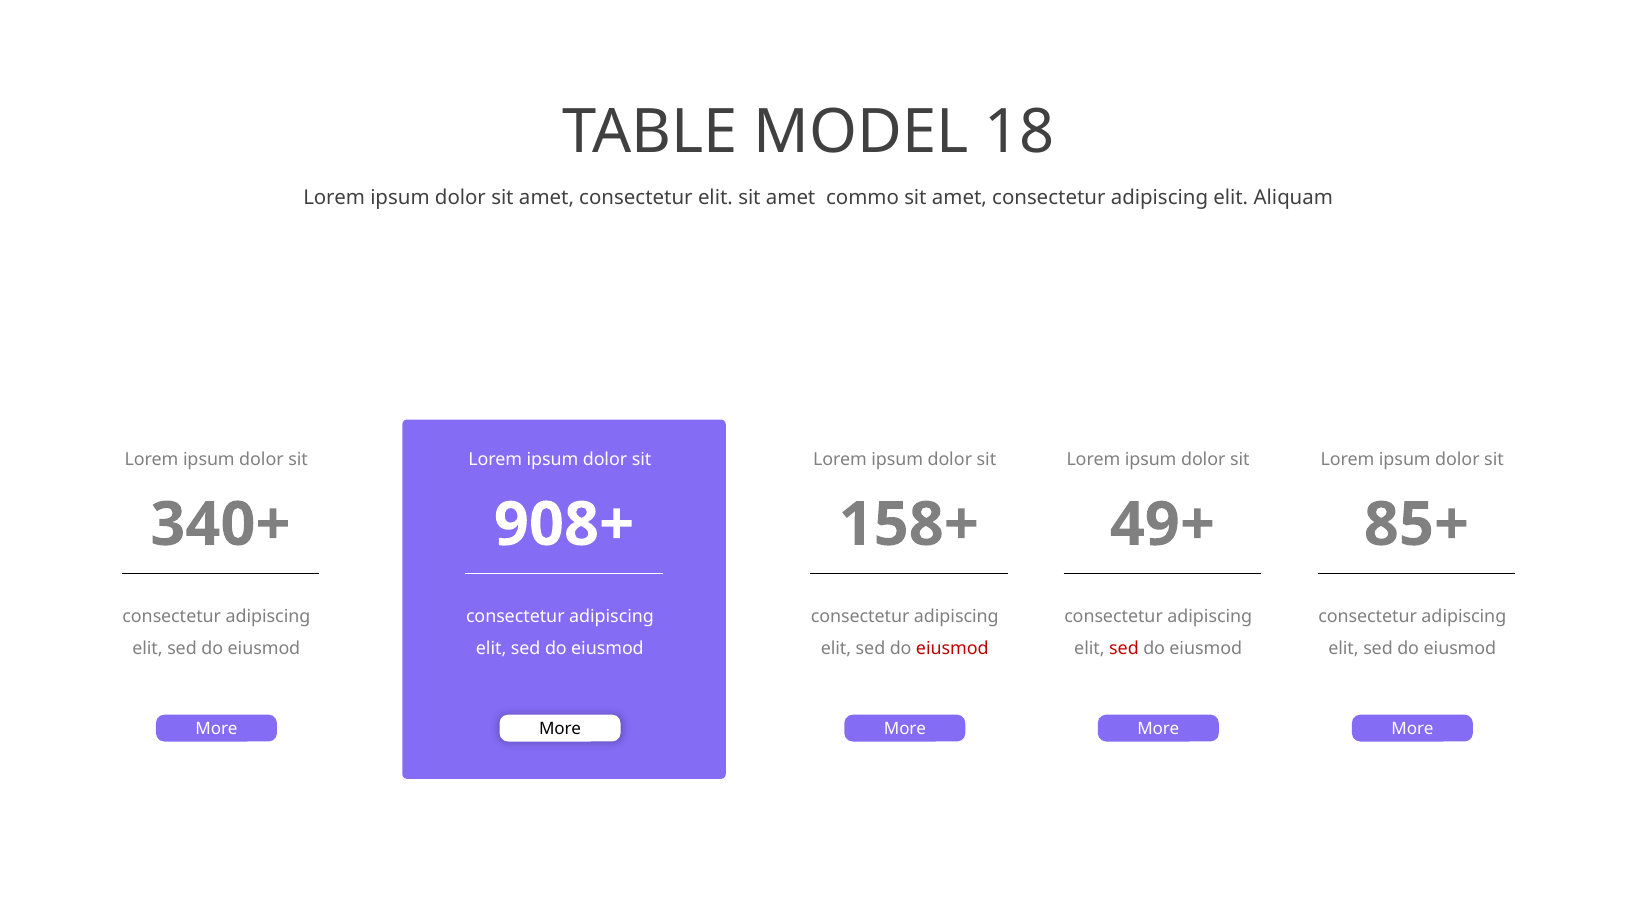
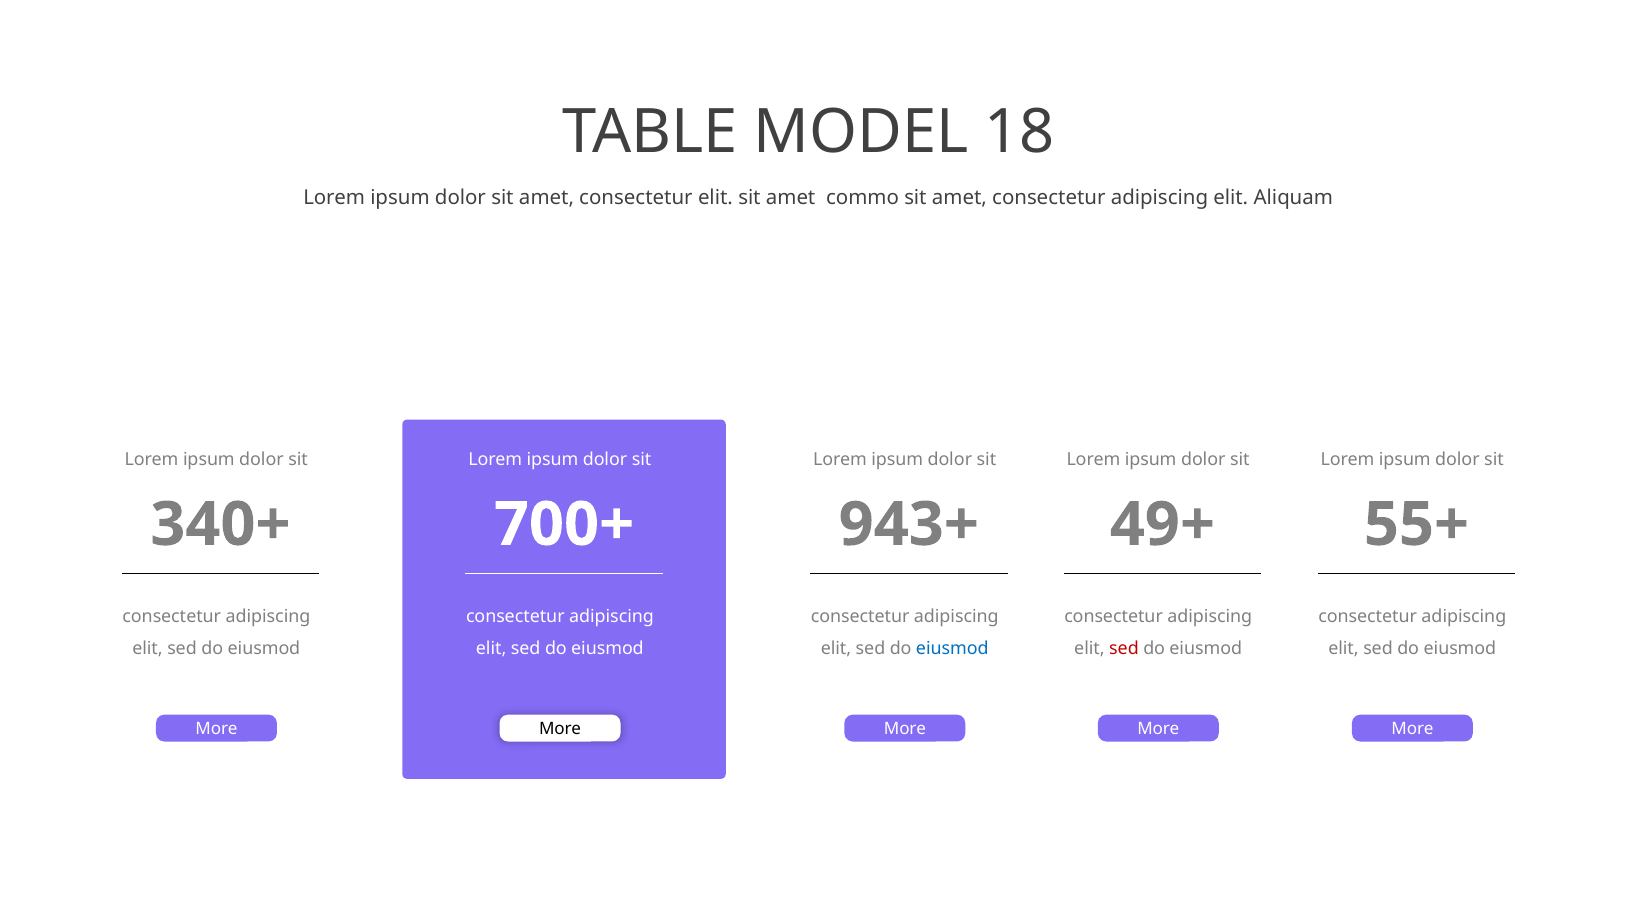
908+: 908+ -> 700+ (564, 525)
158+: 158+ -> 943+ (909, 525)
85+: 85+ -> 55+ (1416, 525)
eiusmod colour: red -> blue (952, 649)
